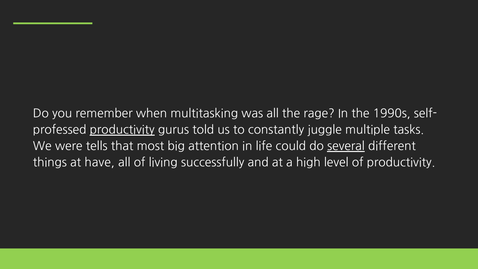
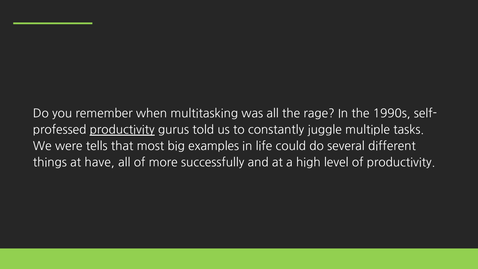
attention: attention -> examples (214, 146)
several underline: present -> none (346, 146)
living: living -> more (163, 163)
